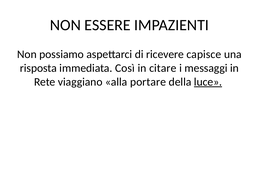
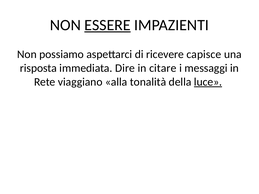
ESSERE underline: none -> present (108, 25)
Così: Così -> Dire (125, 68)
portare: portare -> tonalità (148, 82)
